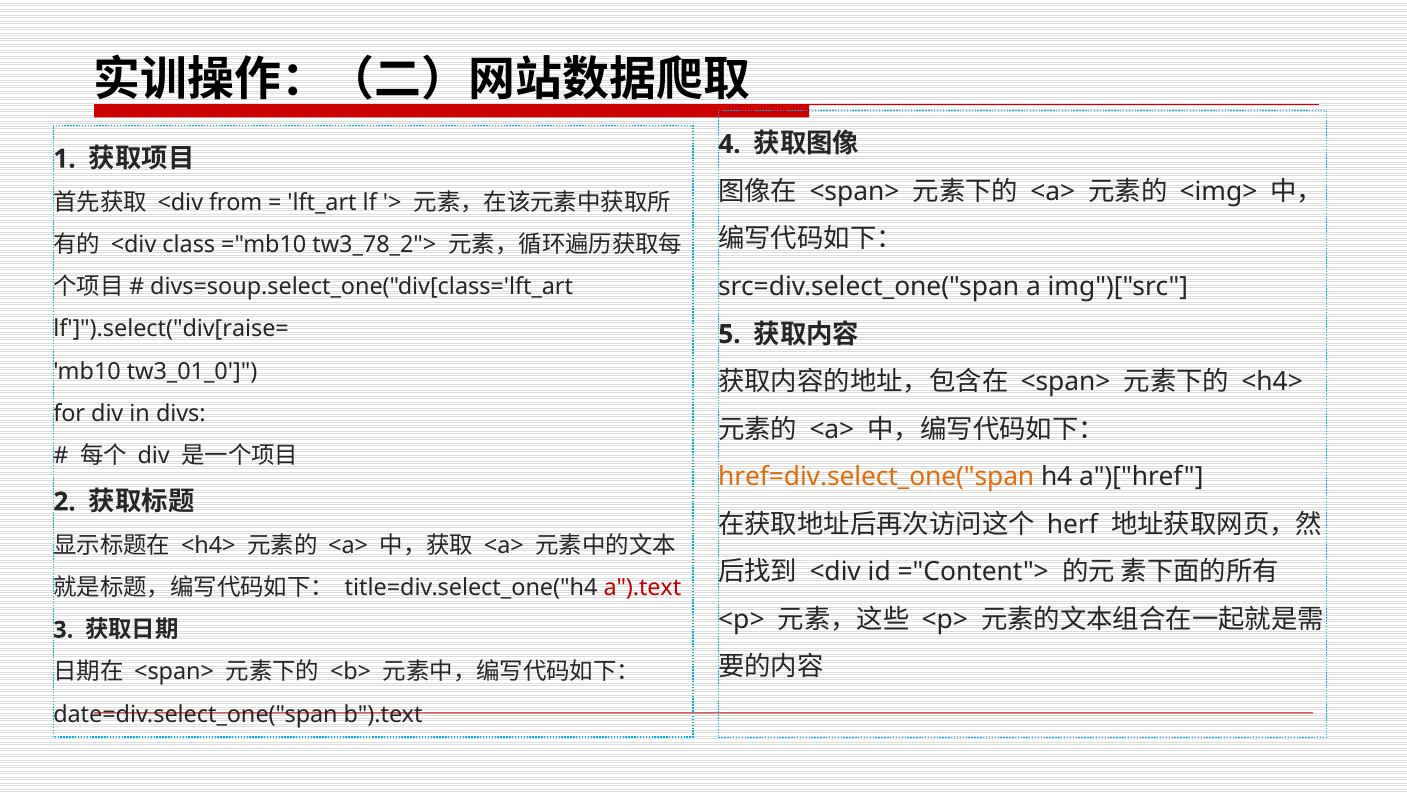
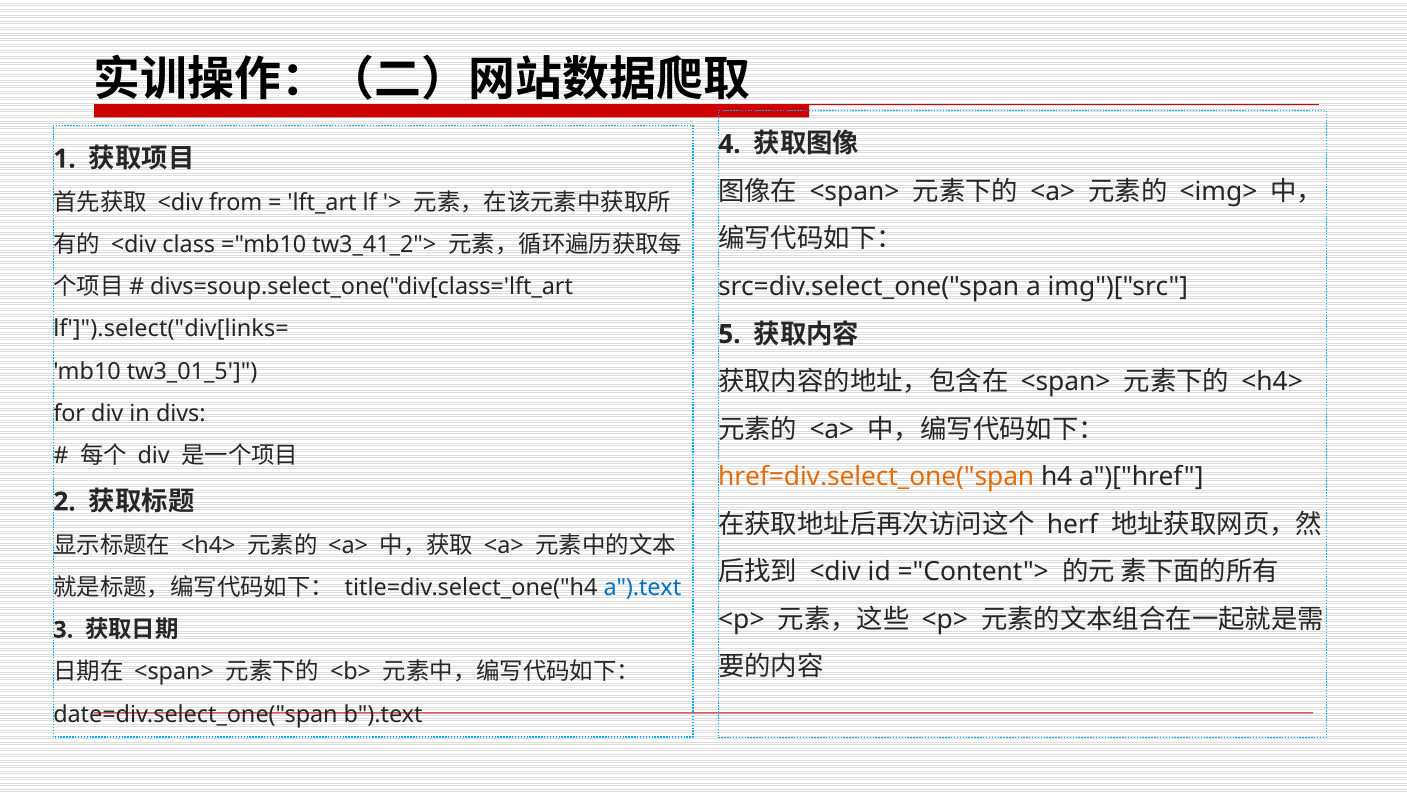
tw3_78_2">: tw3_78_2"> -> tw3_41_2"> (374, 245)
lf']").select("div[raise=: lf']").select("div[raise= -> lf']").select("div[links= (171, 329)
tw3_01_0: tw3_01_0 -> tw3_01_5 (192, 371)
a").text colour: red -> blue (642, 587)
